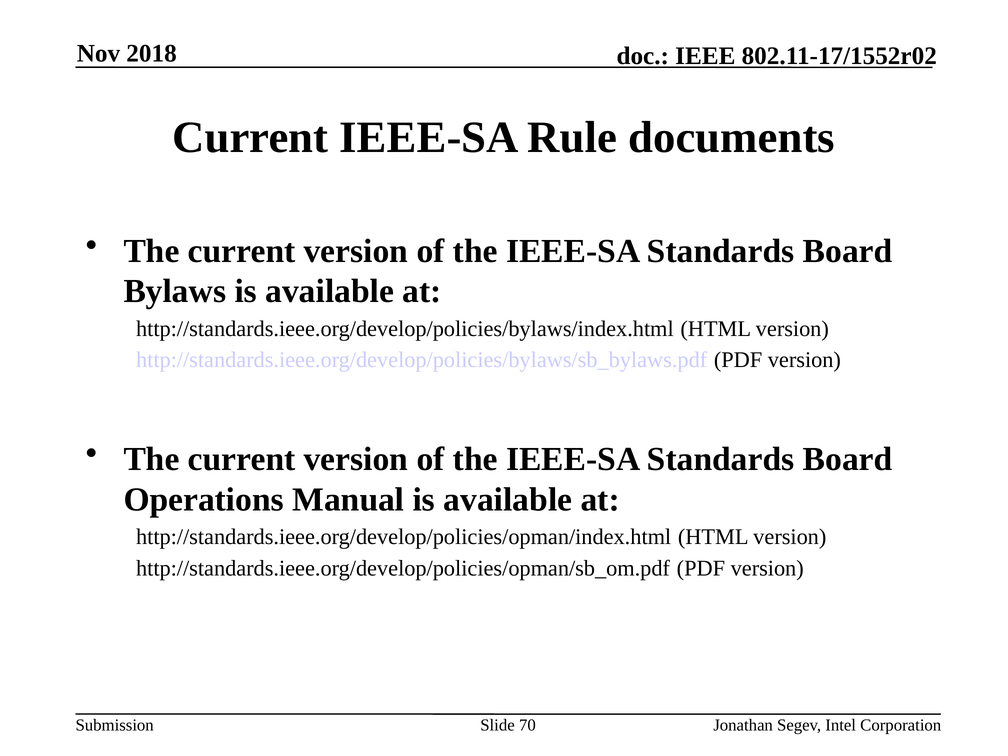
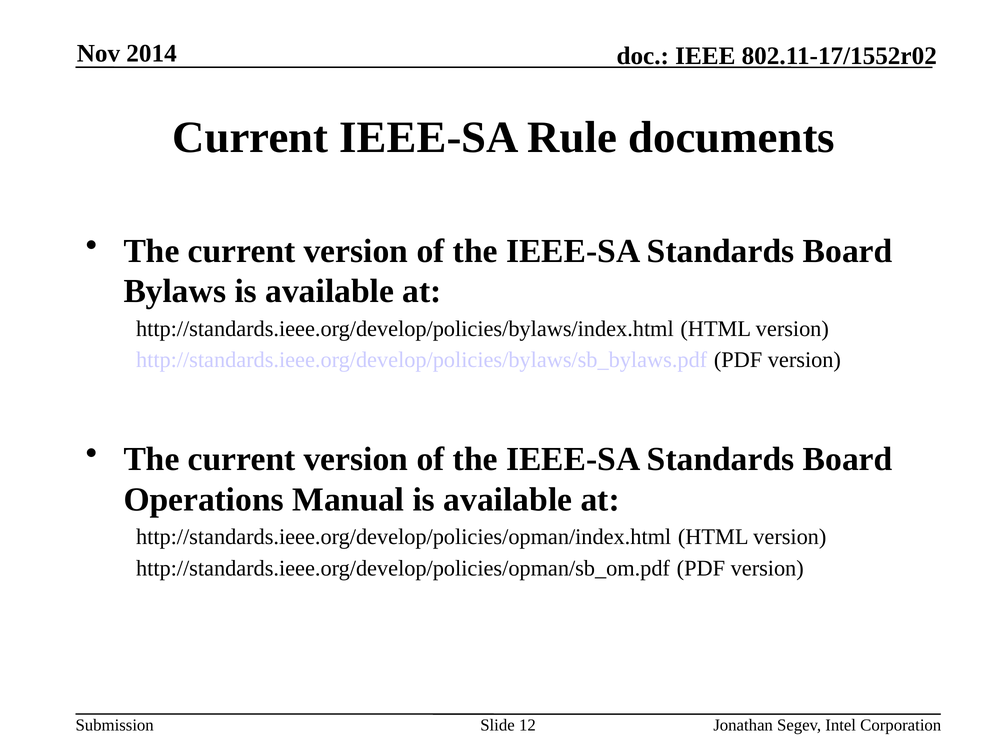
2018: 2018 -> 2014 (152, 53)
70: 70 -> 12 (527, 725)
